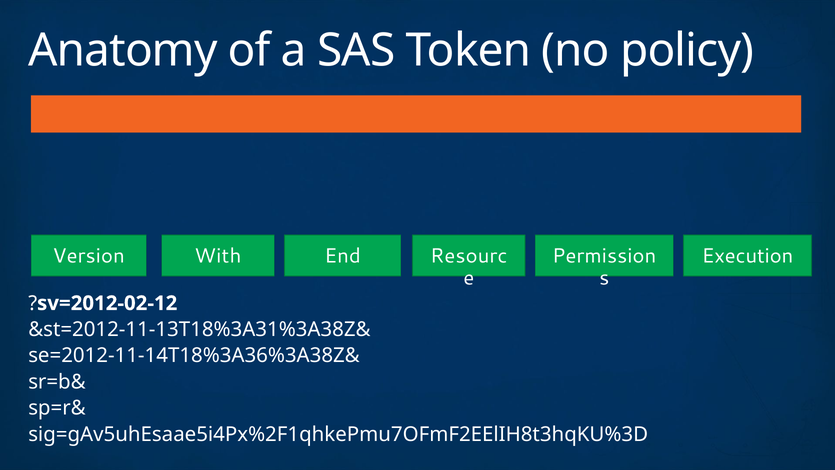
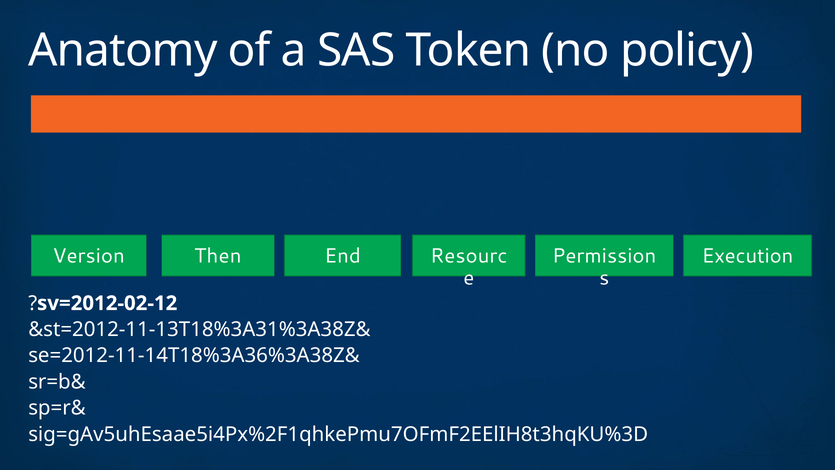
With: With -> Then (218, 256)
